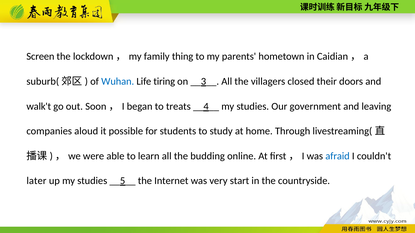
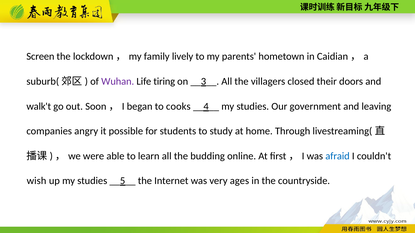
thing: thing -> lively (183, 57)
Wuhan colour: blue -> purple (118, 82)
treats: treats -> cooks (178, 106)
aloud: aloud -> angry (86, 131)
later: later -> wish (37, 181)
start: start -> ages (239, 181)
